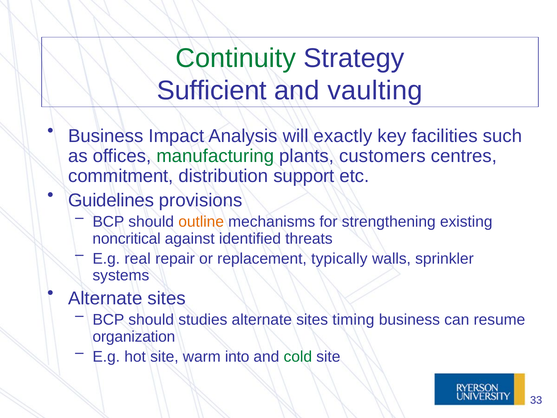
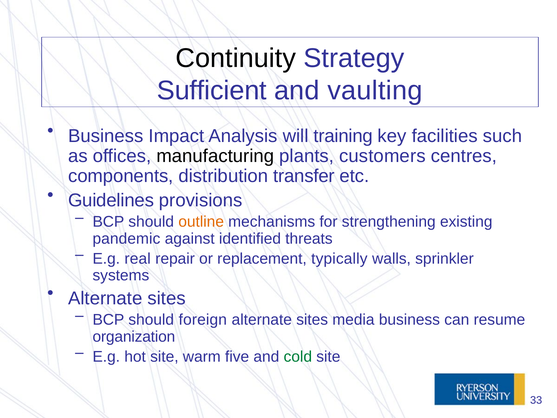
Continuity colour: green -> black (236, 58)
exactly: exactly -> training (343, 136)
manufacturing colour: green -> black (215, 156)
commitment: commitment -> components (121, 176)
support: support -> transfer (304, 176)
noncritical: noncritical -> pandemic (126, 238)
studies: studies -> foreign (203, 320)
timing: timing -> media (353, 320)
into: into -> five (237, 357)
